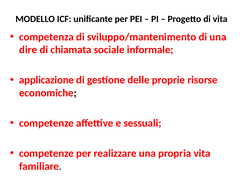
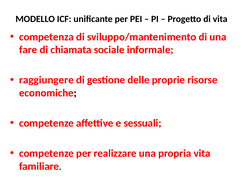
dire: dire -> fare (28, 50)
applicazione: applicazione -> raggiungere (46, 80)
